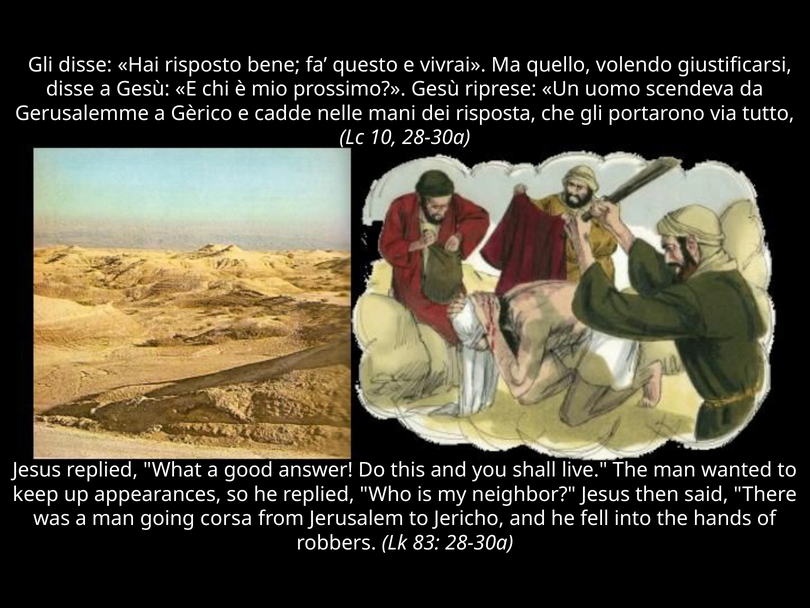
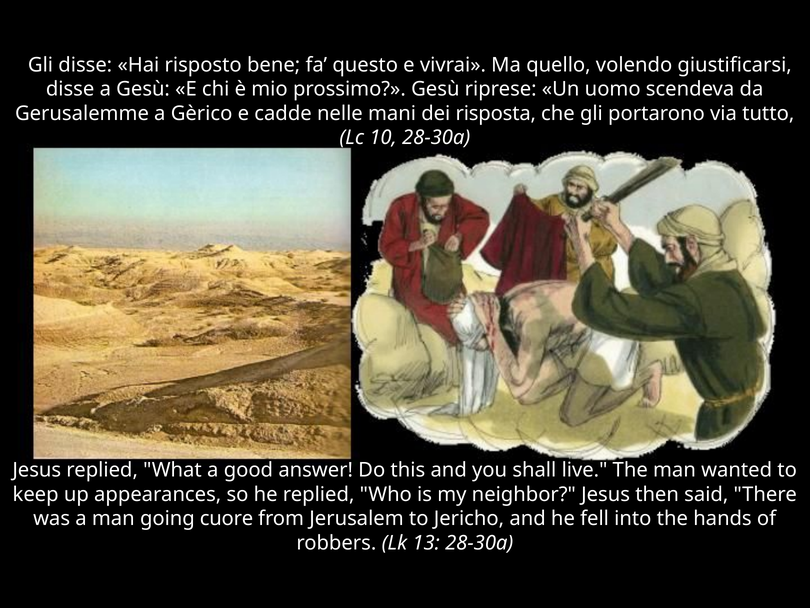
corsa: corsa -> cuore (227, 518)
83: 83 -> 13 (426, 543)
